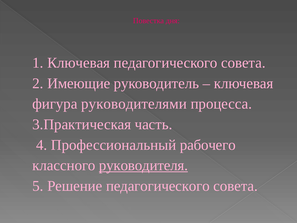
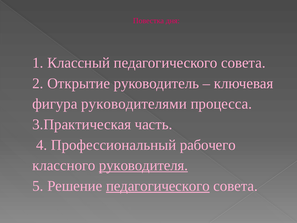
1 Ключевая: Ключевая -> Классный (79, 63)
Имеющие: Имеющие -> Открытие (79, 83)
педагогического underline: none -> present (158, 186)
